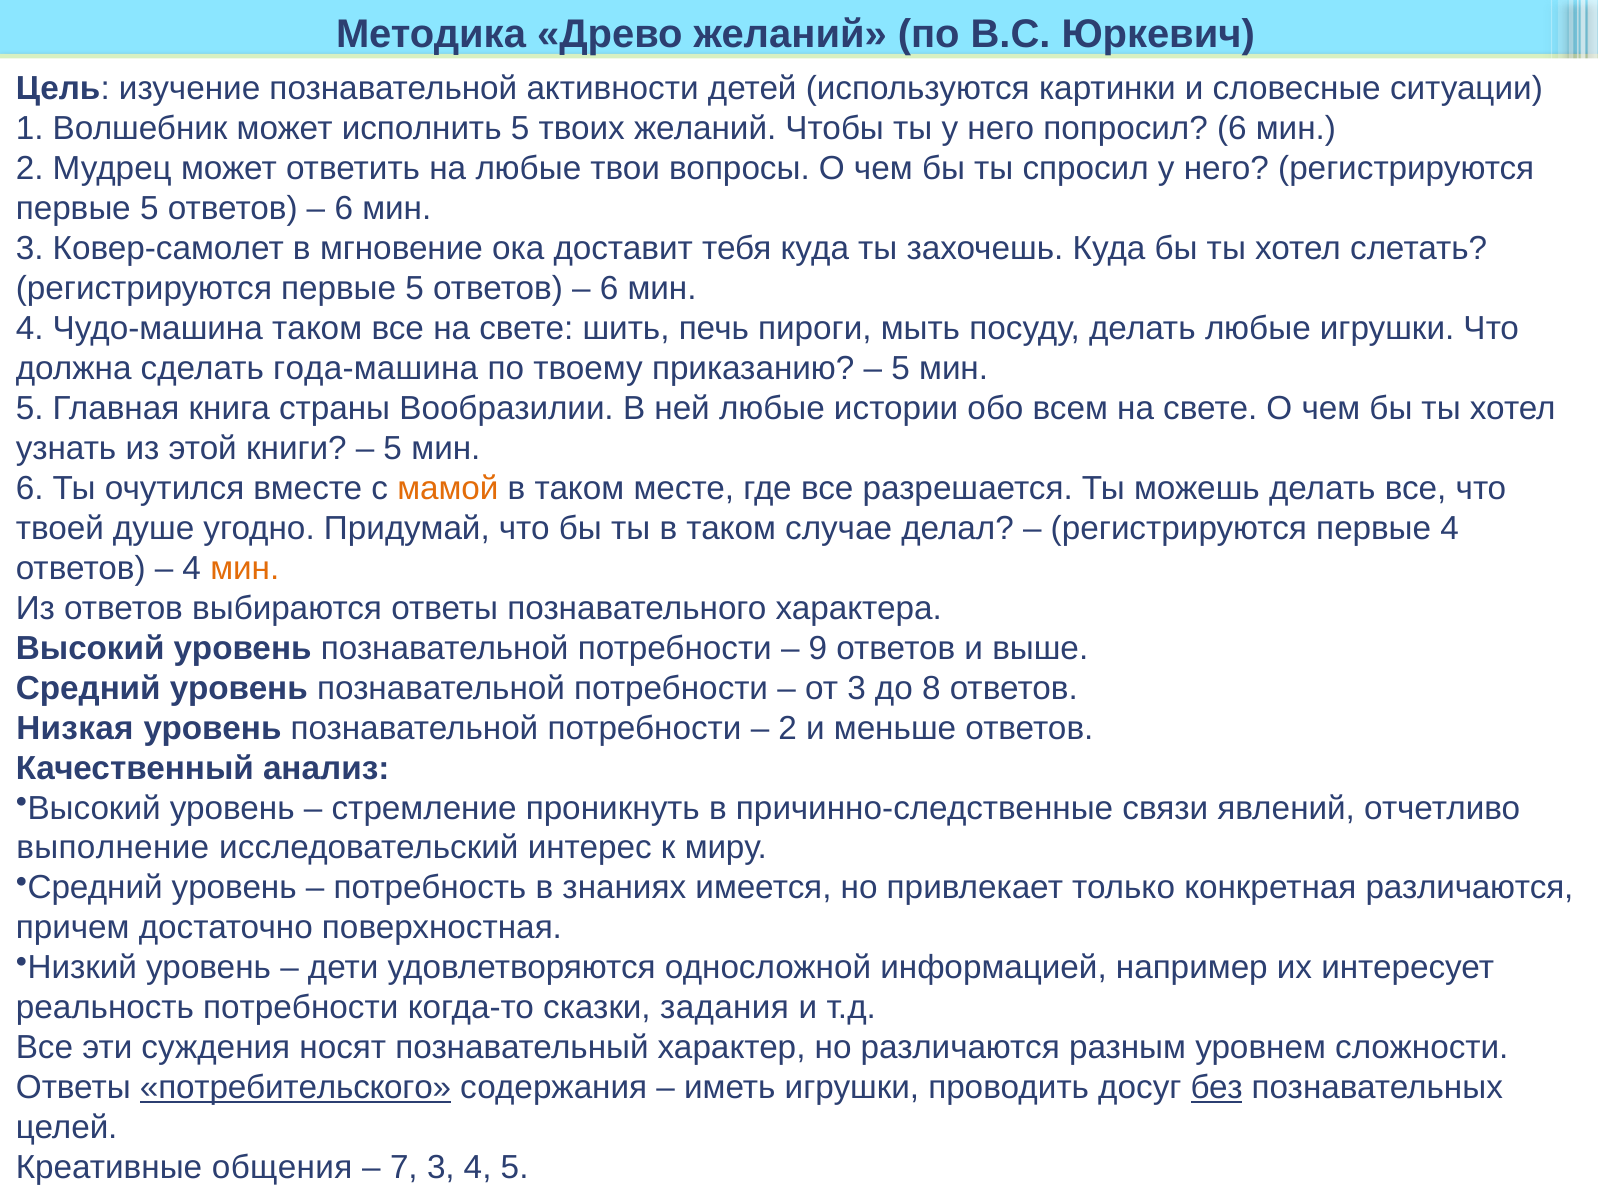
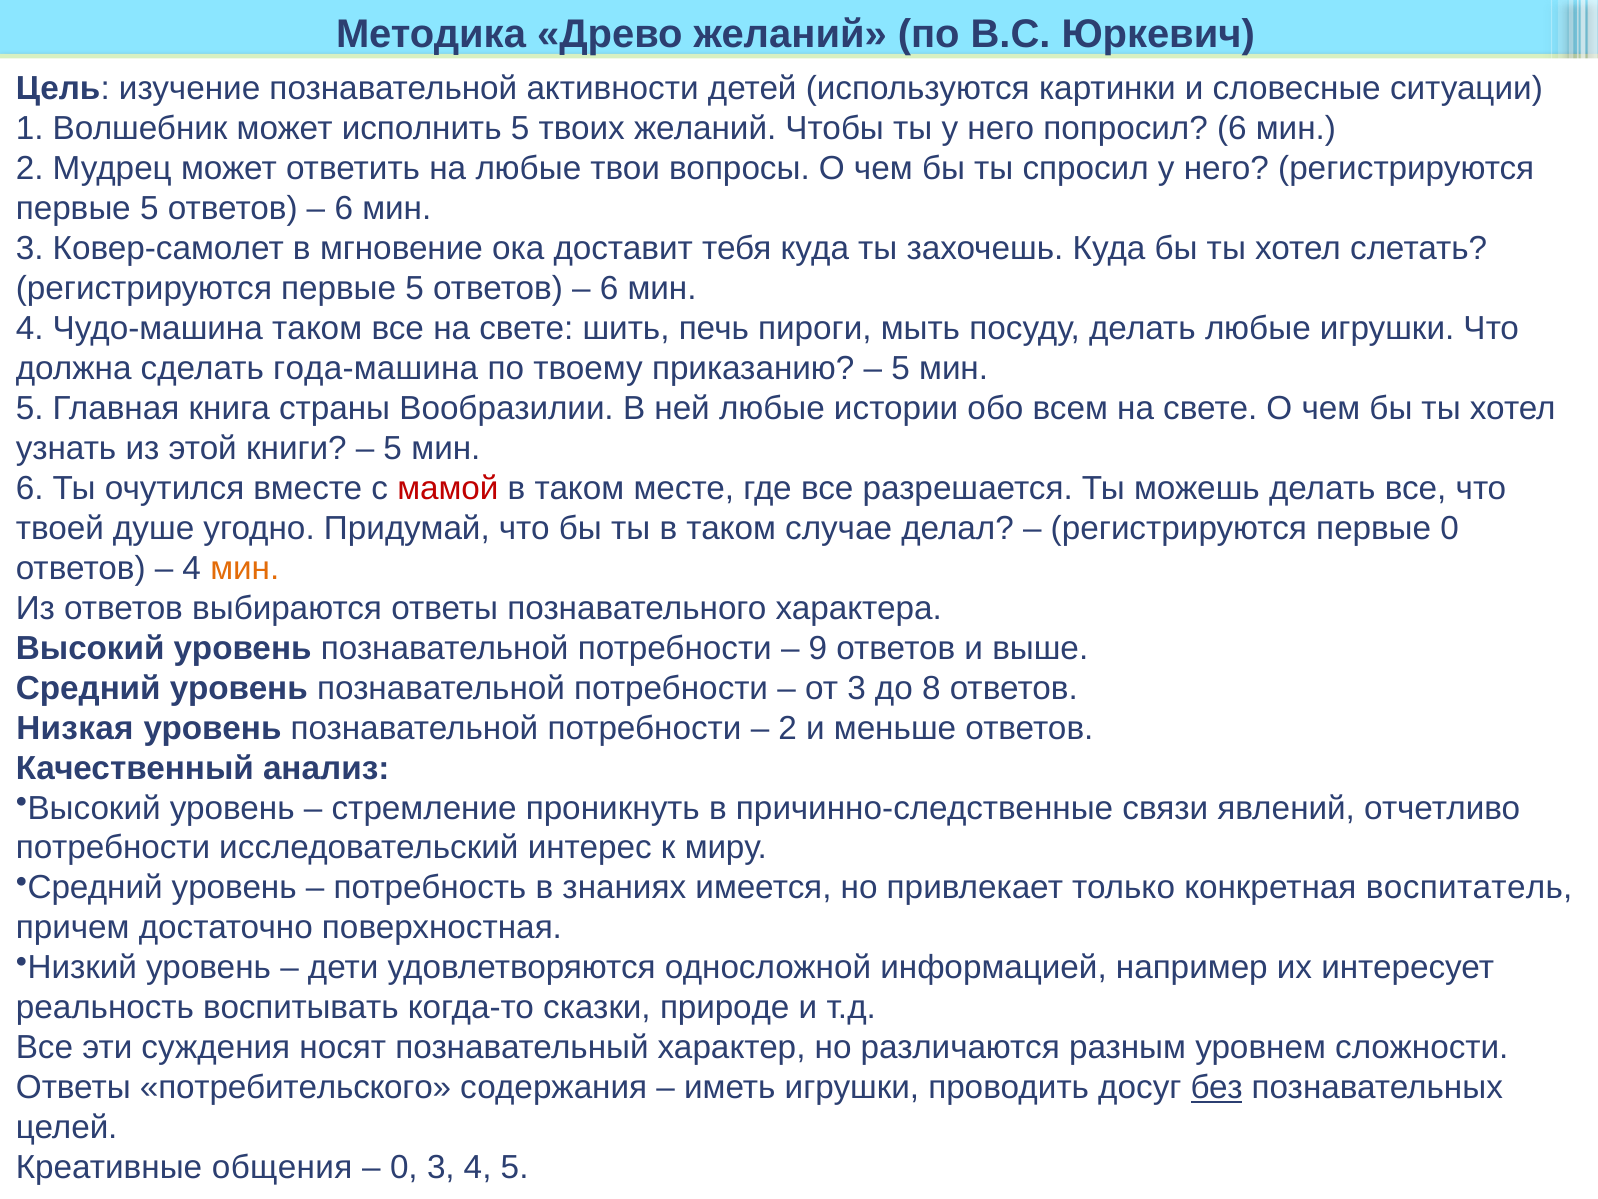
мамой colour: orange -> red (448, 488)
первые 4: 4 -> 0 (1450, 528)
выполнение: выполнение -> потребности (113, 848)
конкретная различаются: различаются -> воспитатель (1469, 888)
реальность потребности: потребности -> воспитывать (301, 1007)
задания: задания -> природе (725, 1007)
потребительского underline: present -> none (296, 1087)
7: 7 -> 0 (404, 1167)
